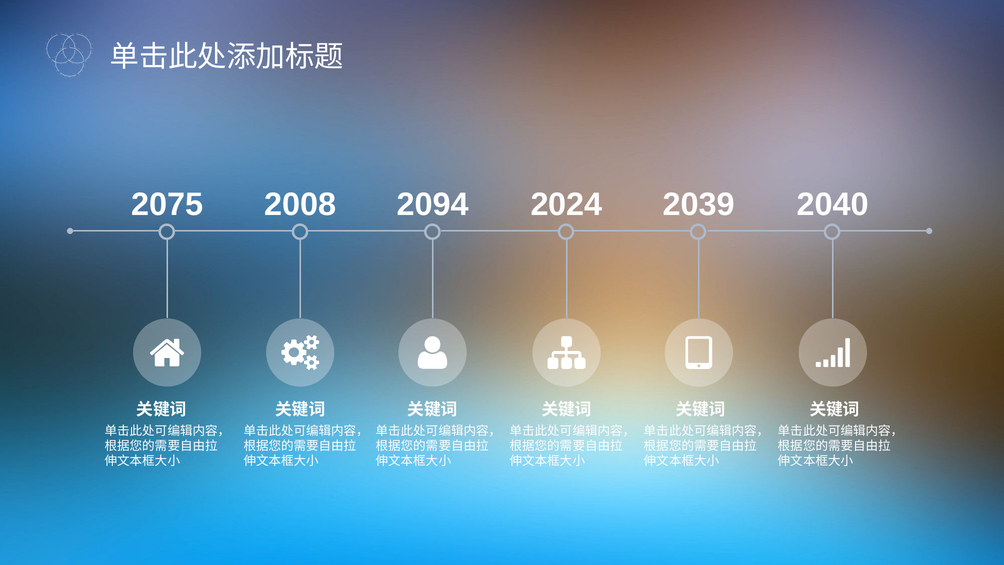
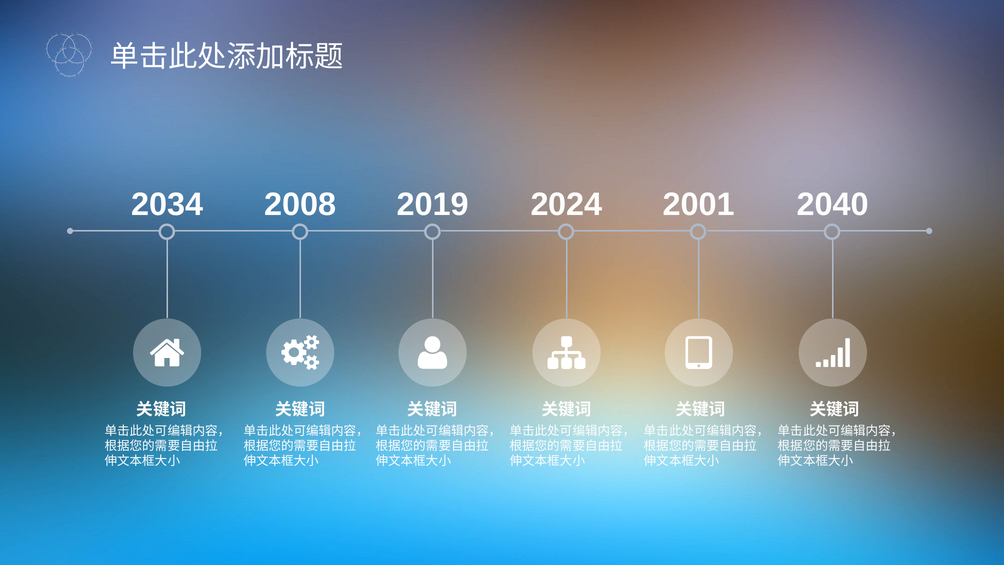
2075: 2075 -> 2034 (167, 204)
2094: 2094 -> 2019 (433, 204)
2039: 2039 -> 2001 (699, 204)
